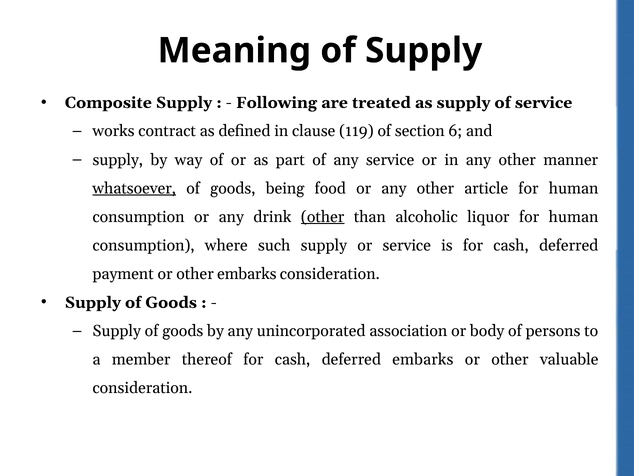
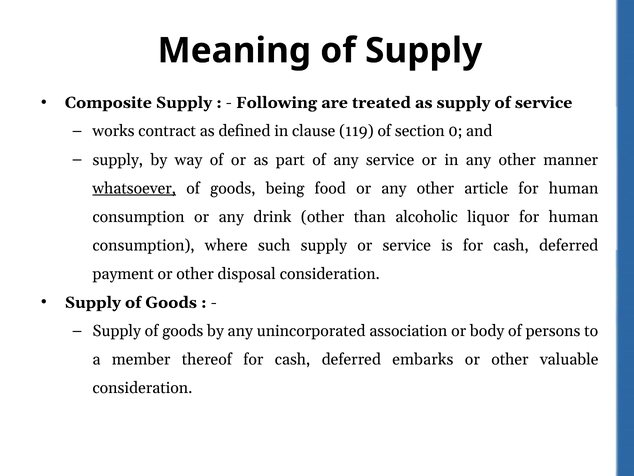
6: 6 -> 0 (455, 131)
other underline: present -> none (323, 217)
other embarks: embarks -> disposal (247, 274)
